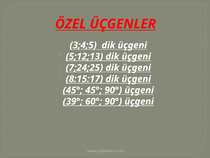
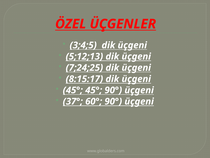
39°: 39° -> 37° (73, 101)
